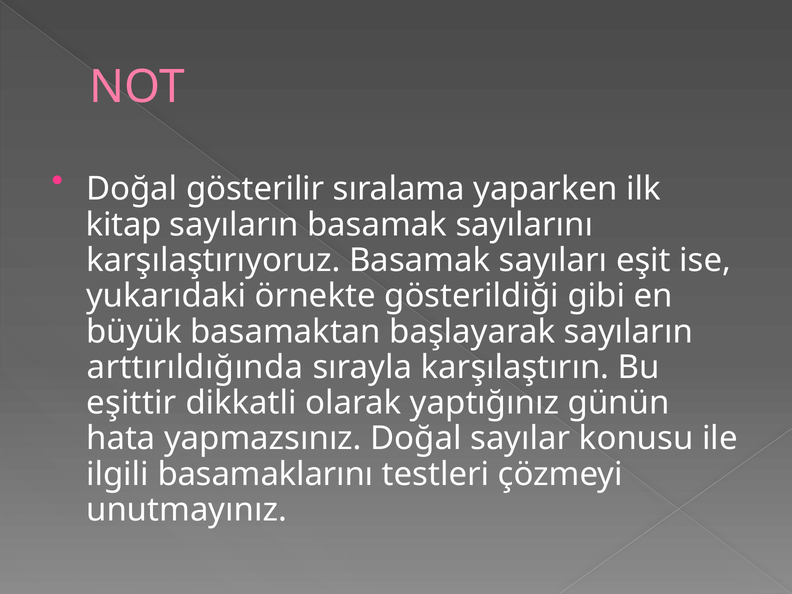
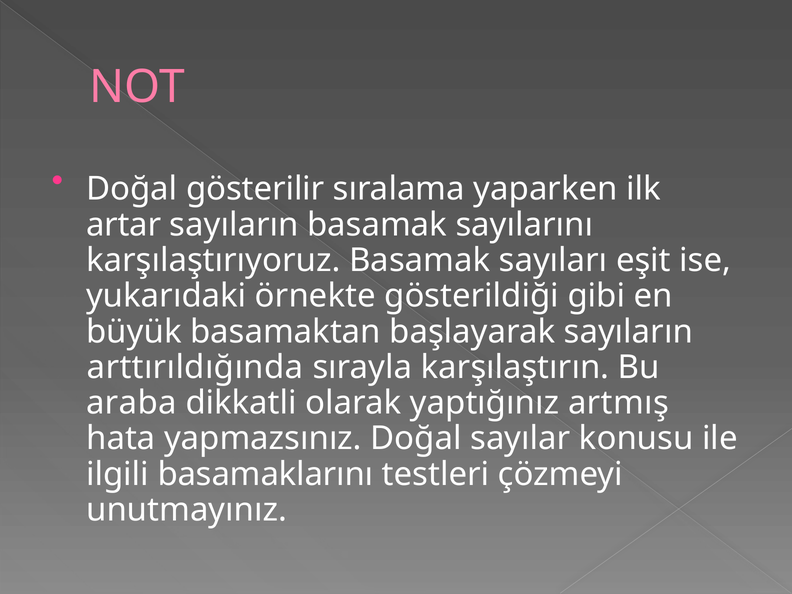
kitap: kitap -> artar (124, 225)
eşittir: eşittir -> araba (131, 403)
günün: günün -> artmış (619, 403)
